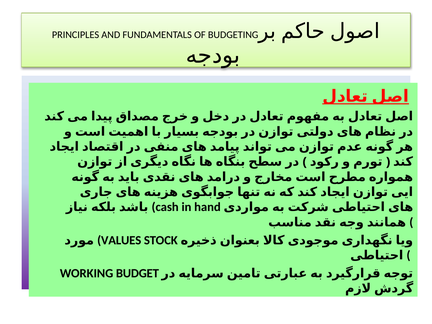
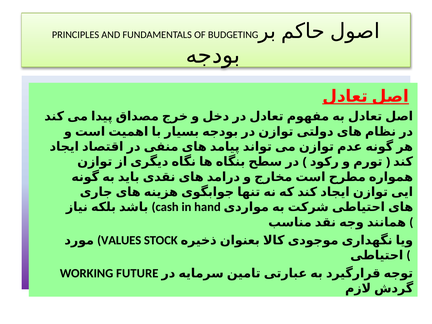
BUDGET: BUDGET -> FUTURE (137, 273)
